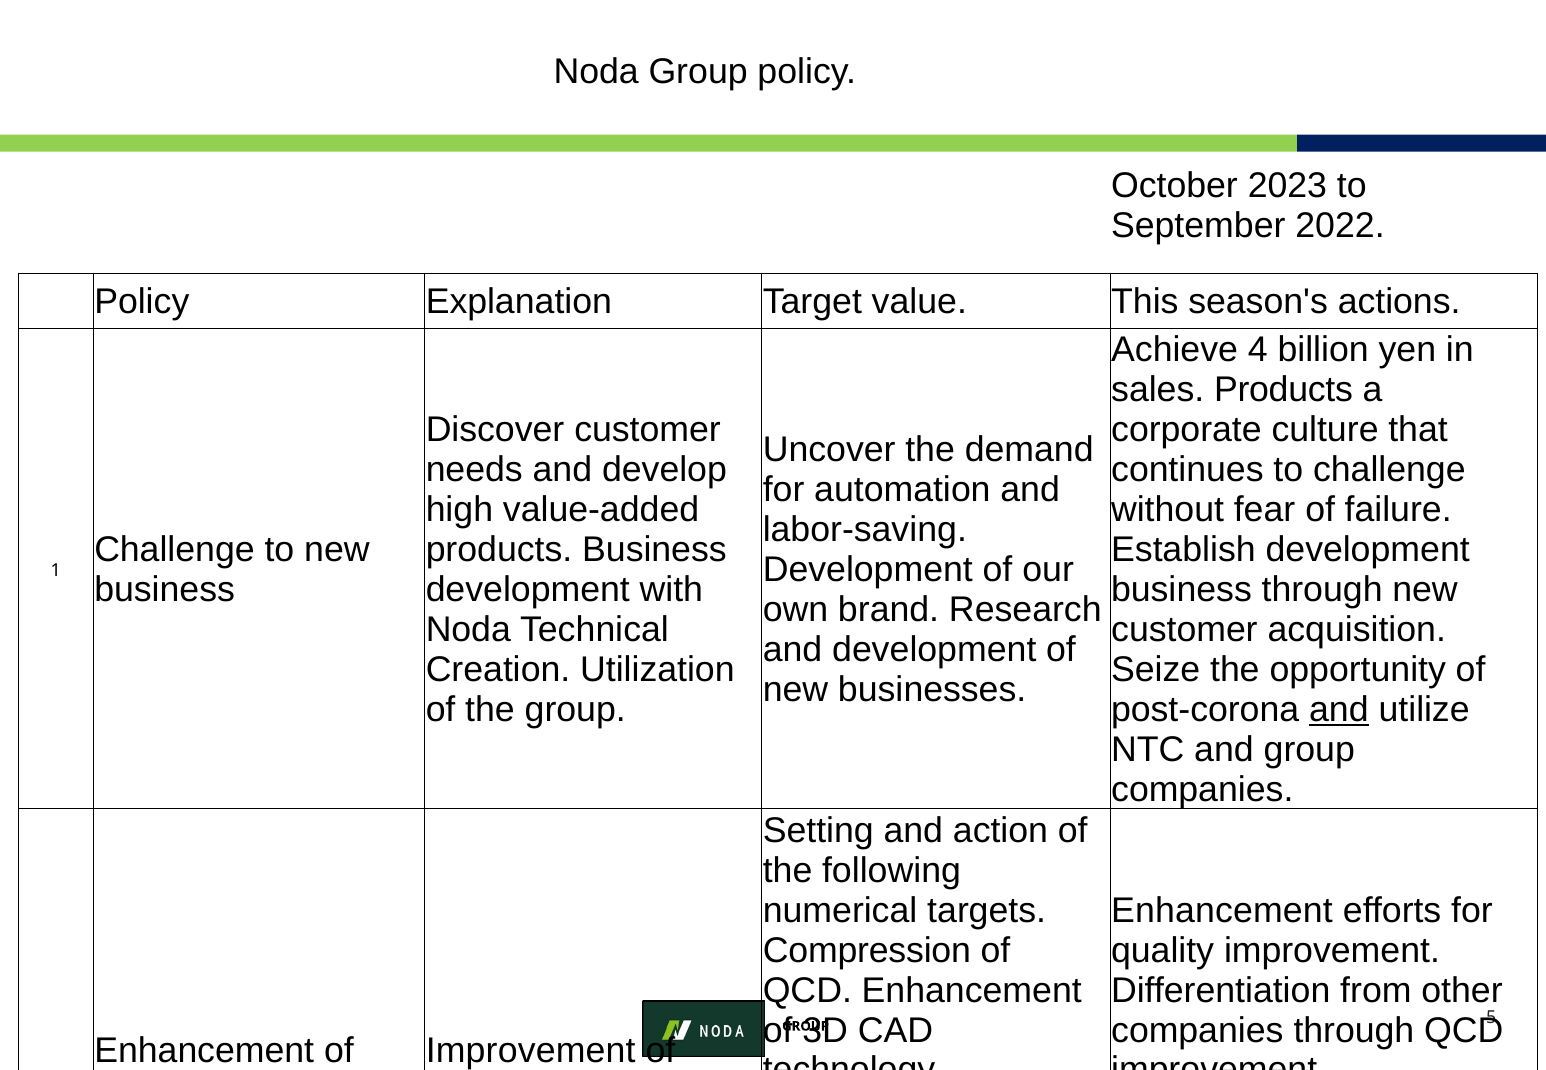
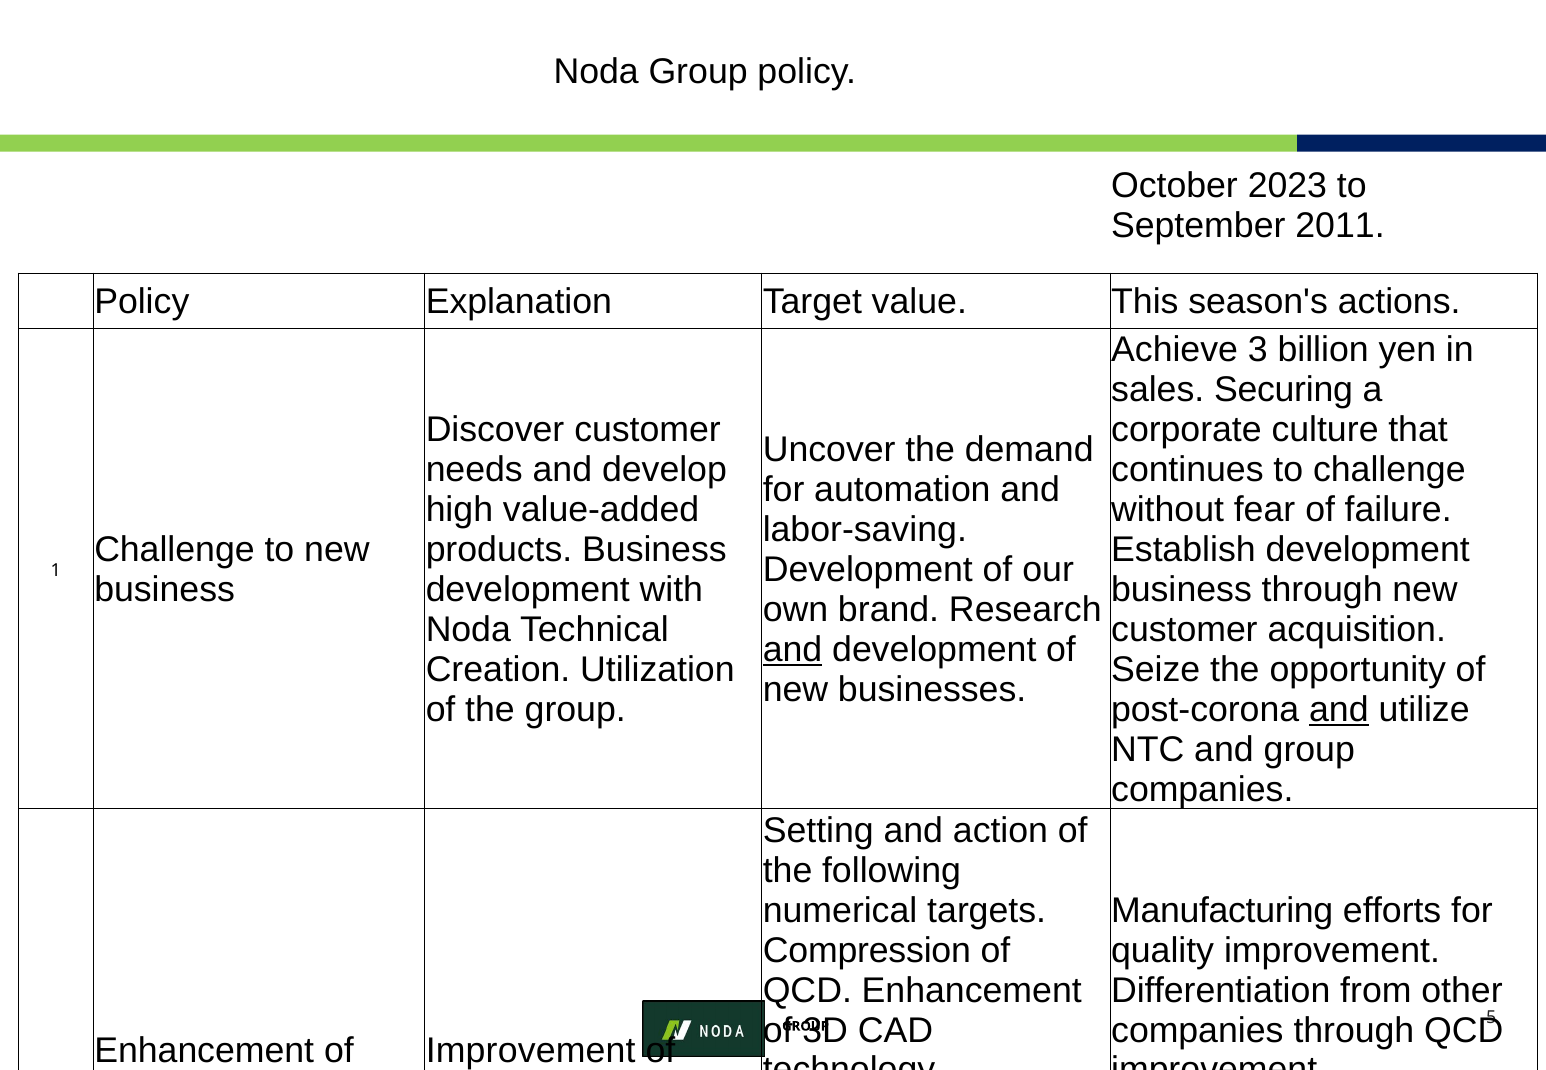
2022: 2022 -> 2011 (1340, 226)
Achieve 4: 4 -> 3 (1258, 350)
sales Products: Products -> Securing (1283, 390)
and underline: none -> present (793, 650)
Enhancement: Enhancement -> Manufacturing (1222, 911)
